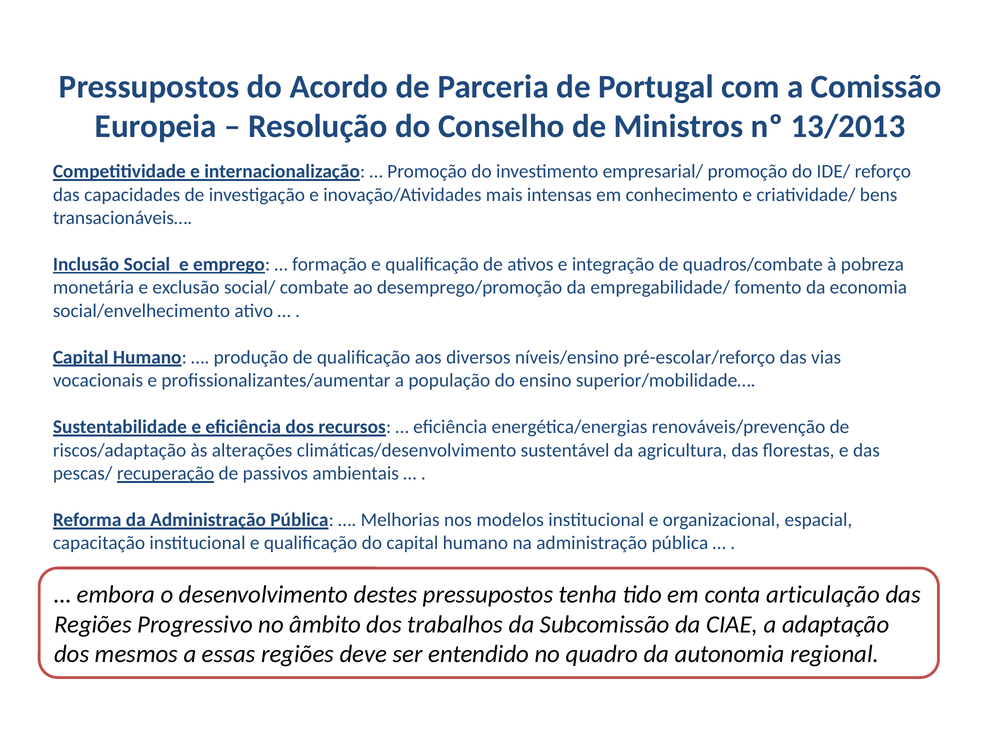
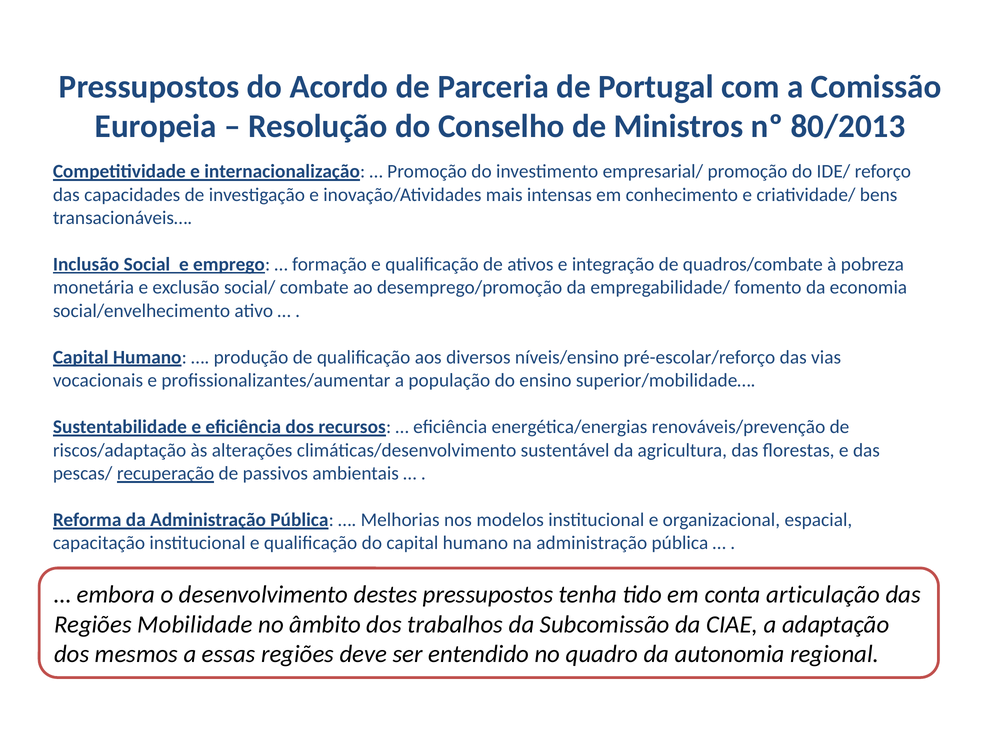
13/2013: 13/2013 -> 80/2013 (848, 126)
Progressivo: Progressivo -> Mobilidade (195, 624)
